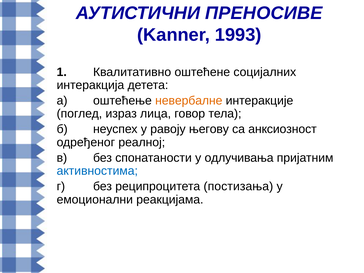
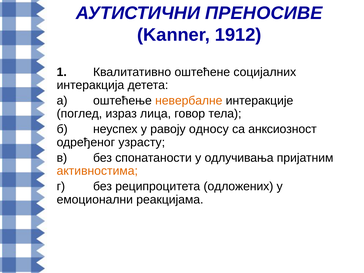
1993: 1993 -> 1912 (238, 35)
његову: његову -> односу (209, 129)
реалној: реалној -> узрасту (142, 142)
активностима colour: blue -> orange (97, 171)
постизања: постизања -> одложених (238, 186)
